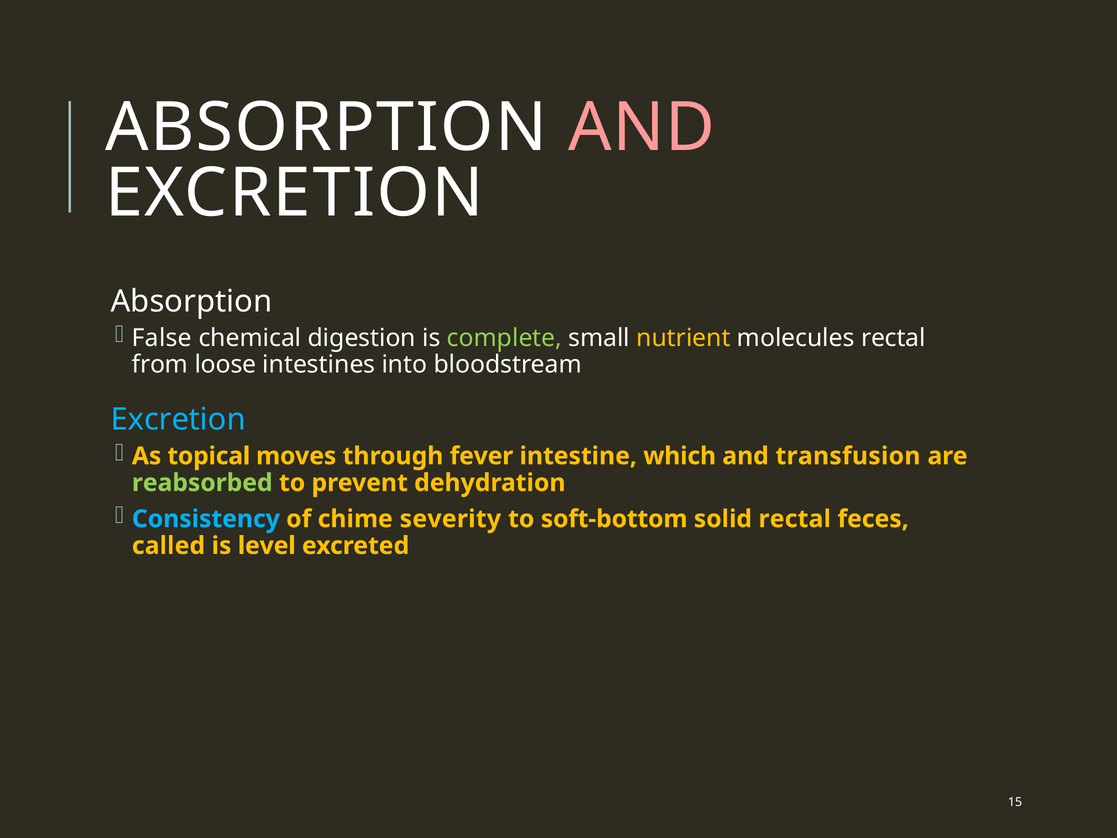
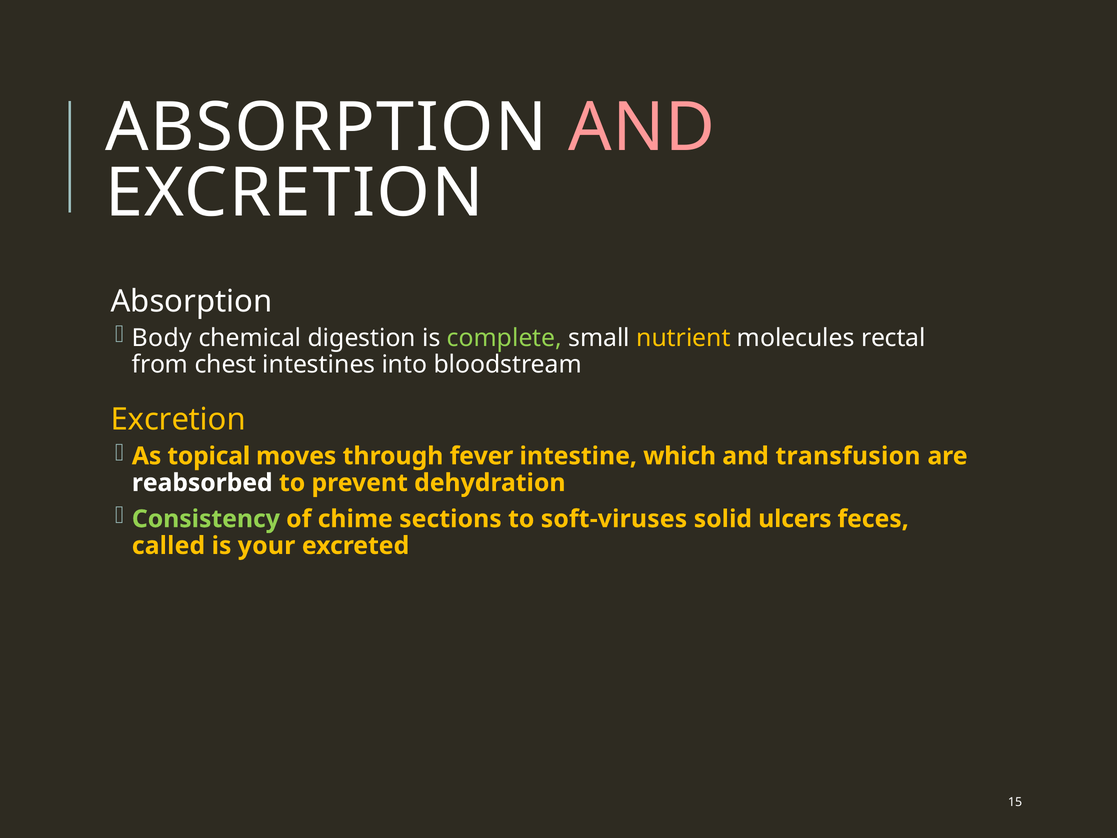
False: False -> Body (162, 338)
loose: loose -> chest (225, 365)
Excretion colour: light blue -> yellow (178, 420)
reabsorbed colour: light green -> white (202, 483)
Consistency colour: light blue -> light green (206, 519)
severity: severity -> sections (450, 519)
soft-bottom: soft-bottom -> soft-viruses (614, 519)
solid rectal: rectal -> ulcers (795, 519)
level: level -> your (267, 546)
